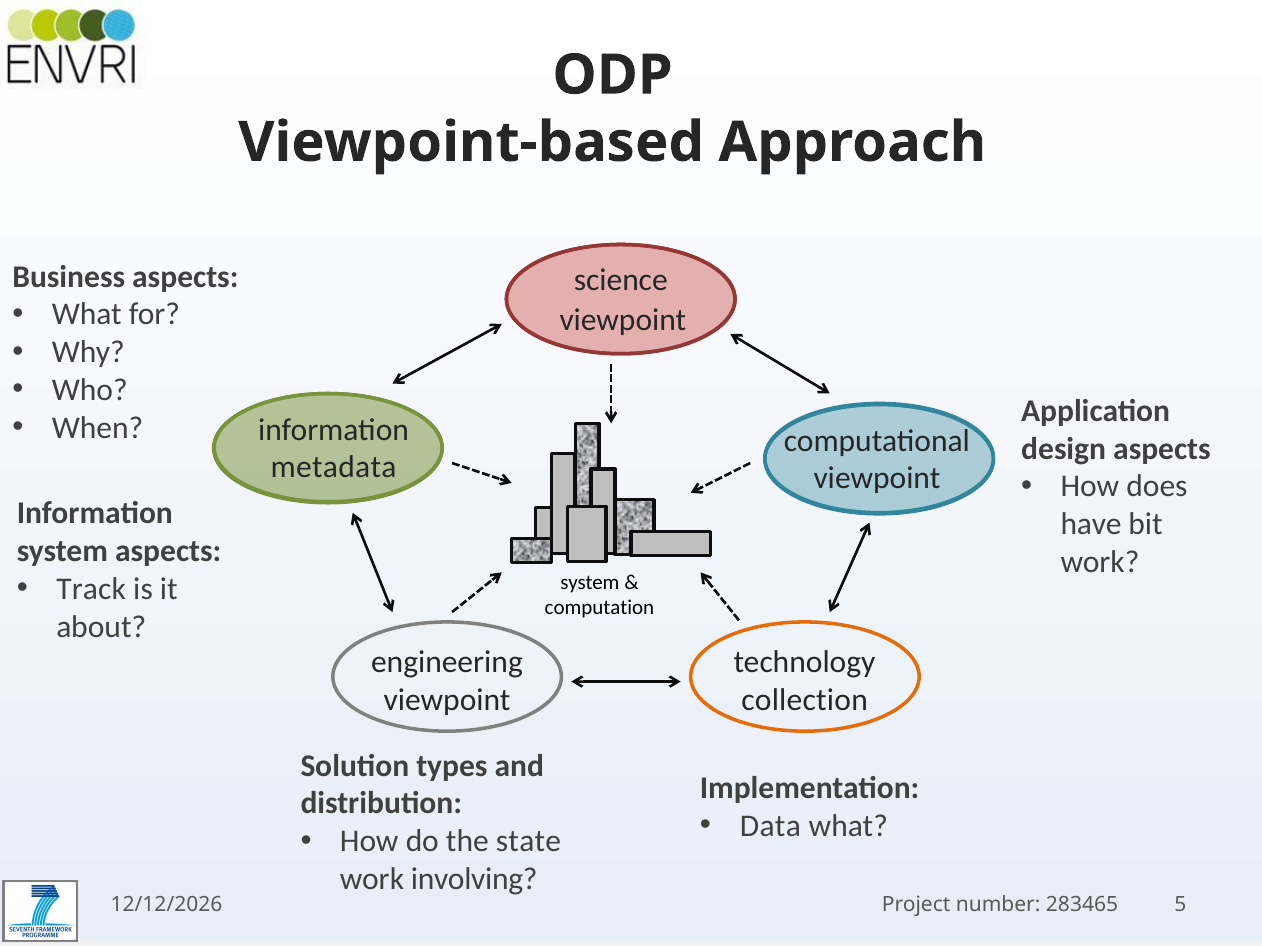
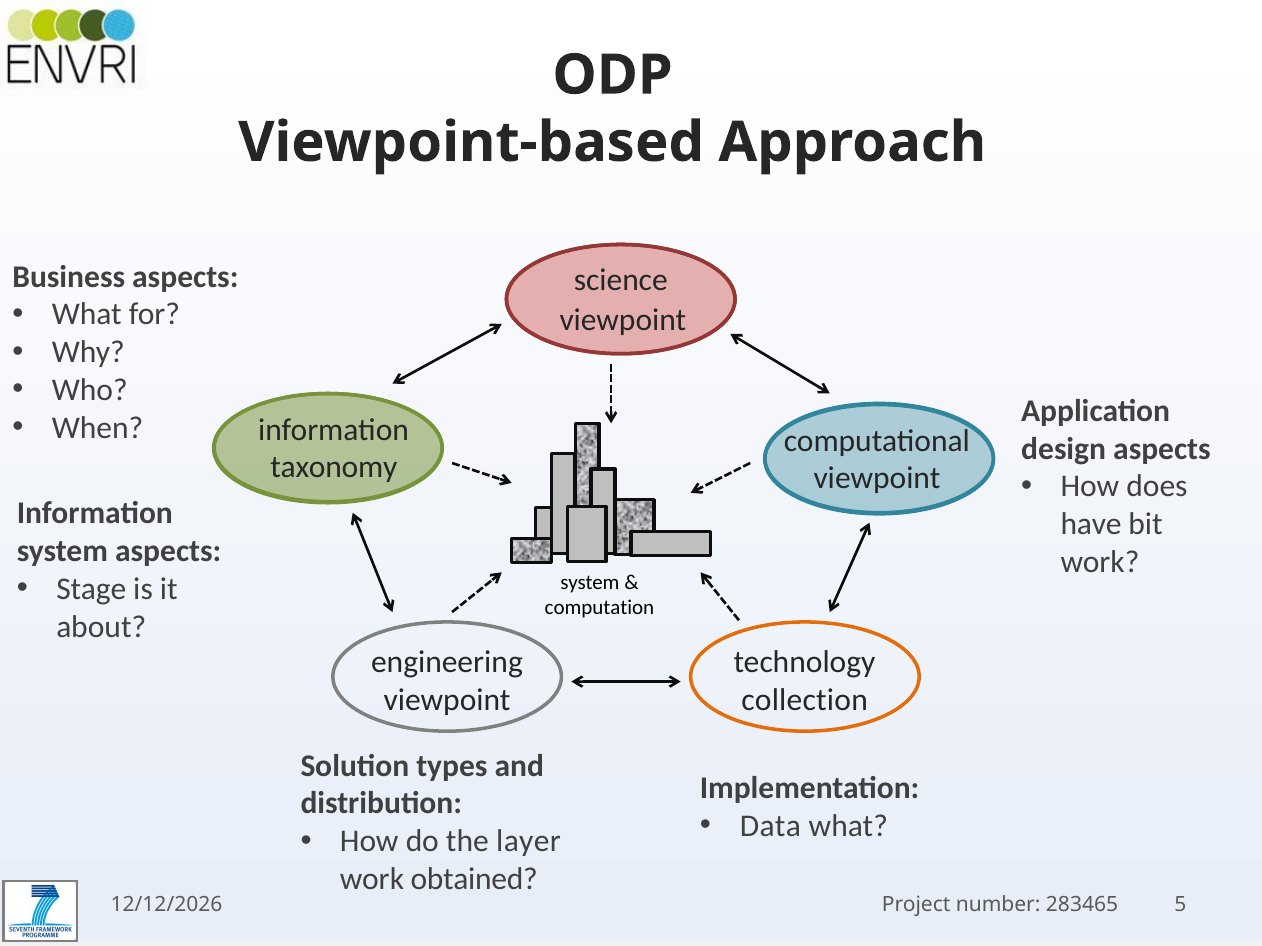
metadata: metadata -> taxonomy (334, 468)
Track: Track -> Stage (91, 590)
state: state -> layer (528, 842)
involving: involving -> obtained (474, 880)
